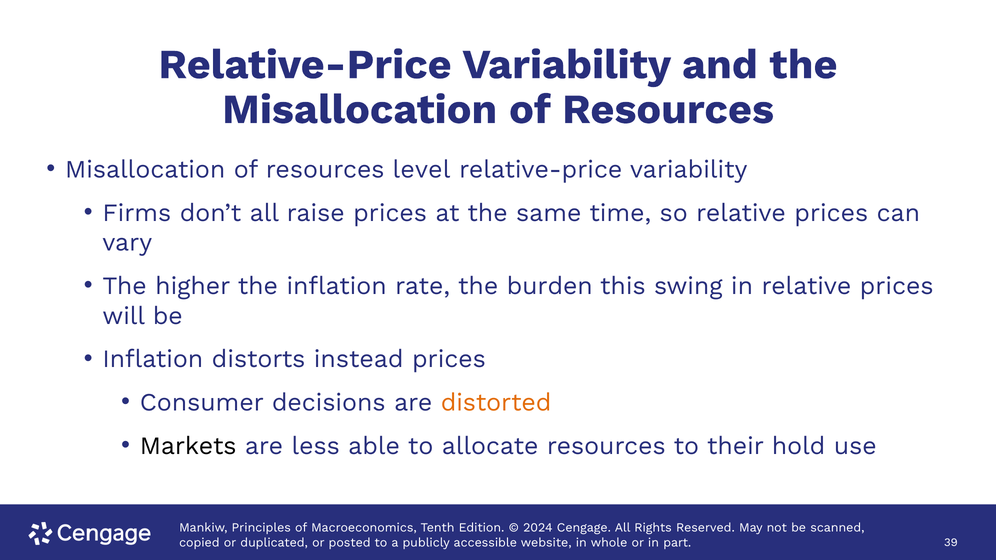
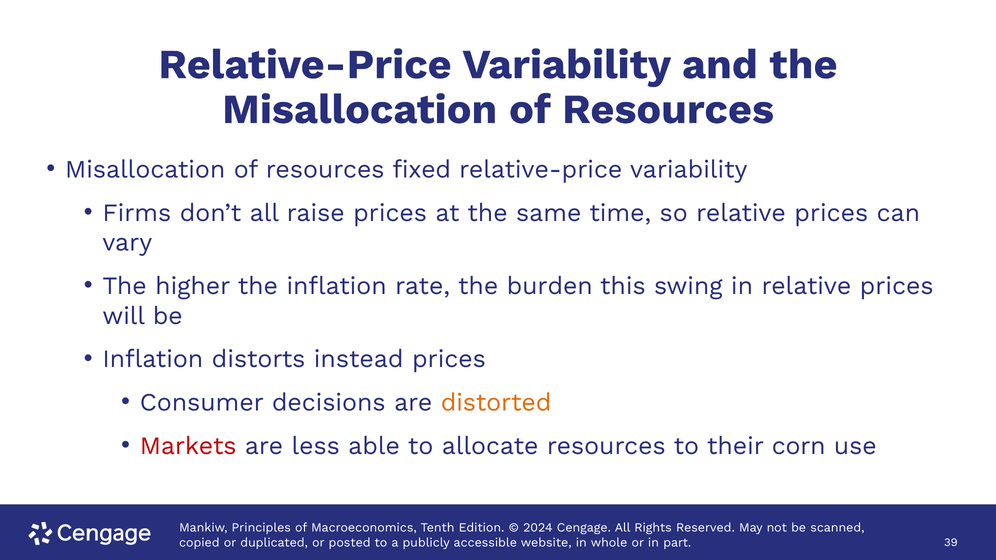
level: level -> fixed (422, 170)
Markets colour: black -> red (188, 446)
hold: hold -> corn (799, 446)
